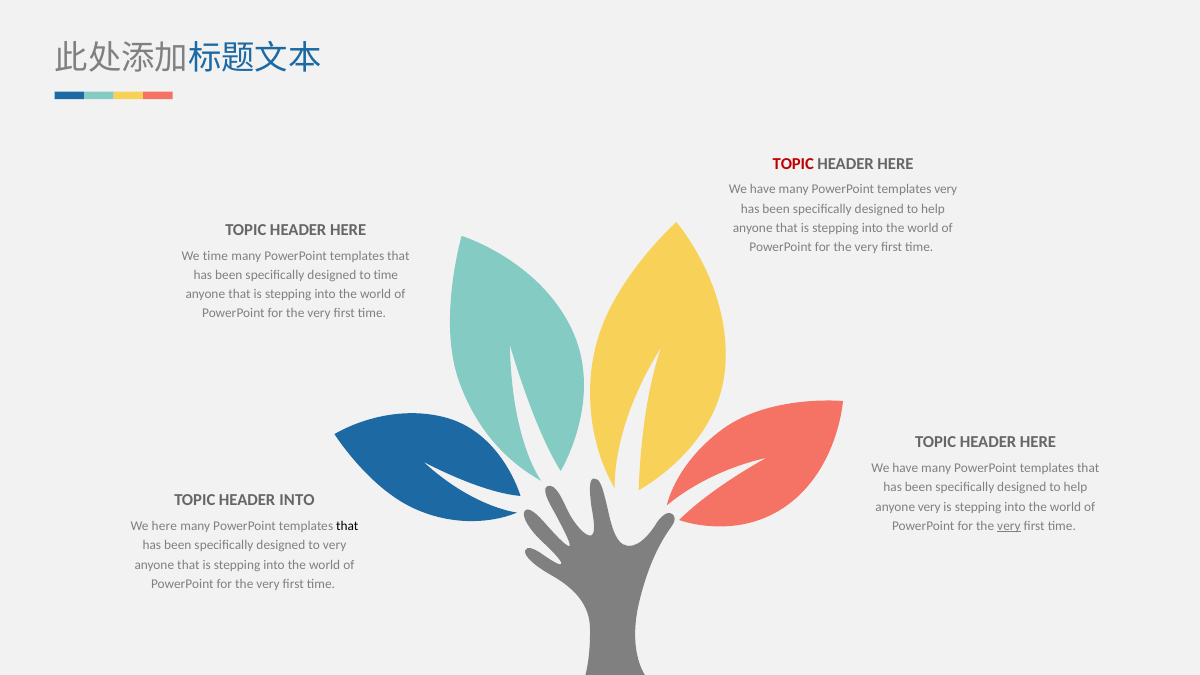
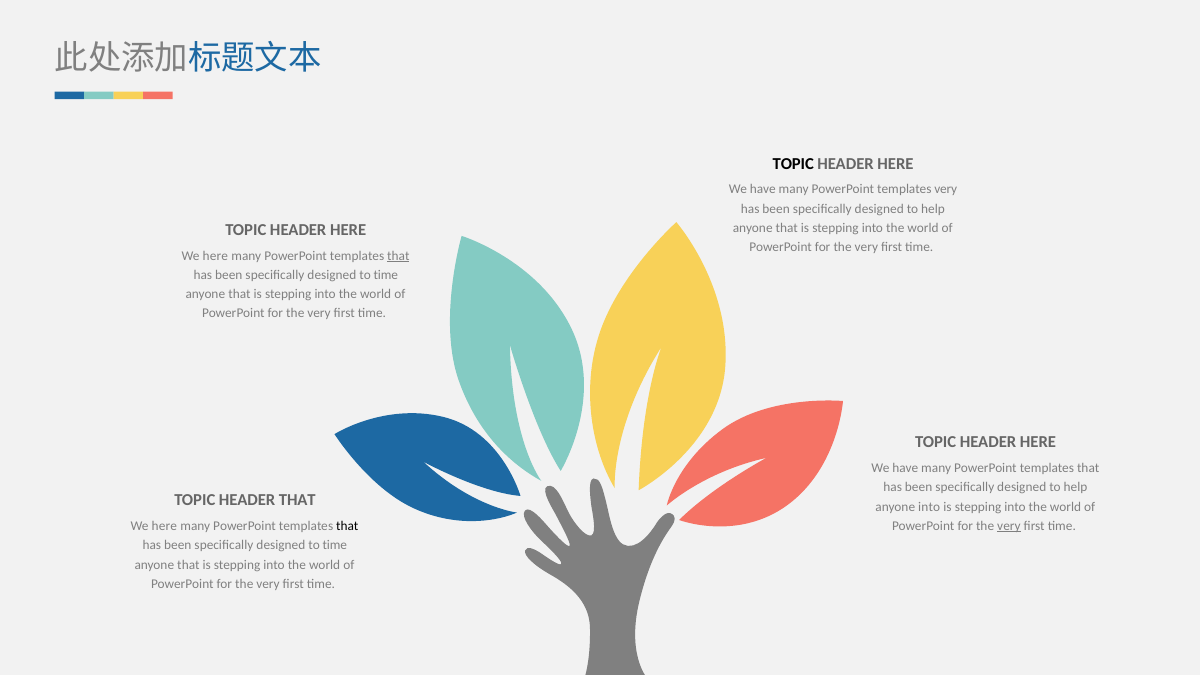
TOPIC colour: red -> black (793, 164)
time: time -> here (215, 256)
that underline: none -> present (398, 256)
HEADER INTO: INTO -> THAT (297, 500)
anyone very: very -> into (929, 507)
very: very -> time (335, 546)
